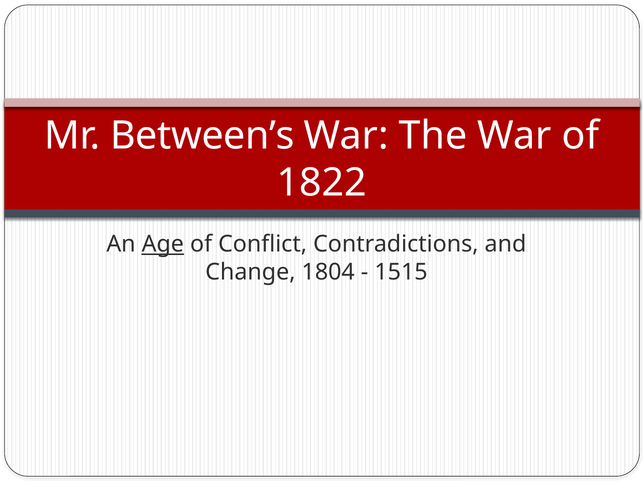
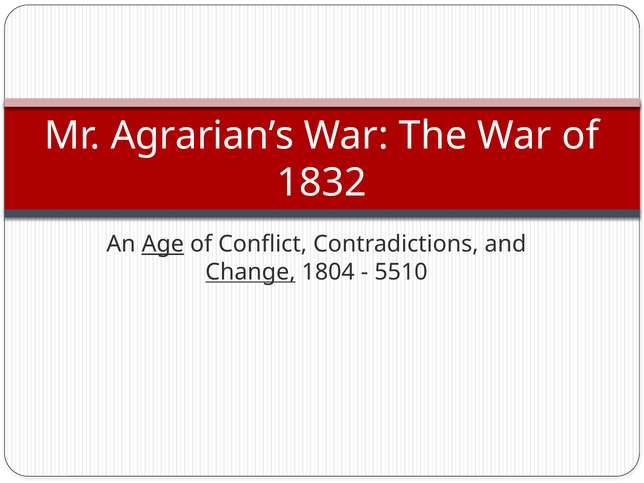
Between’s: Between’s -> Agrarian’s (202, 136)
1822: 1822 -> 1832 (322, 183)
Change underline: none -> present (250, 272)
1515: 1515 -> 5510 (401, 272)
